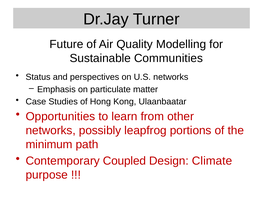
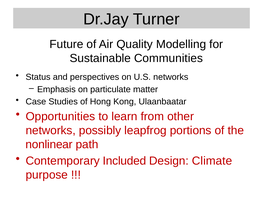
minimum: minimum -> nonlinear (49, 145)
Coupled: Coupled -> Included (124, 161)
